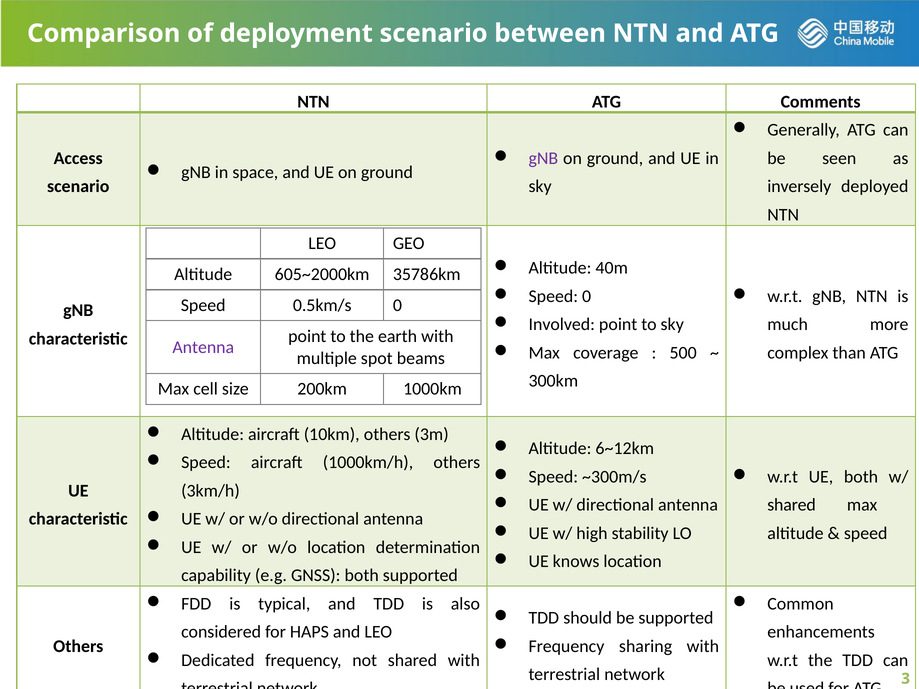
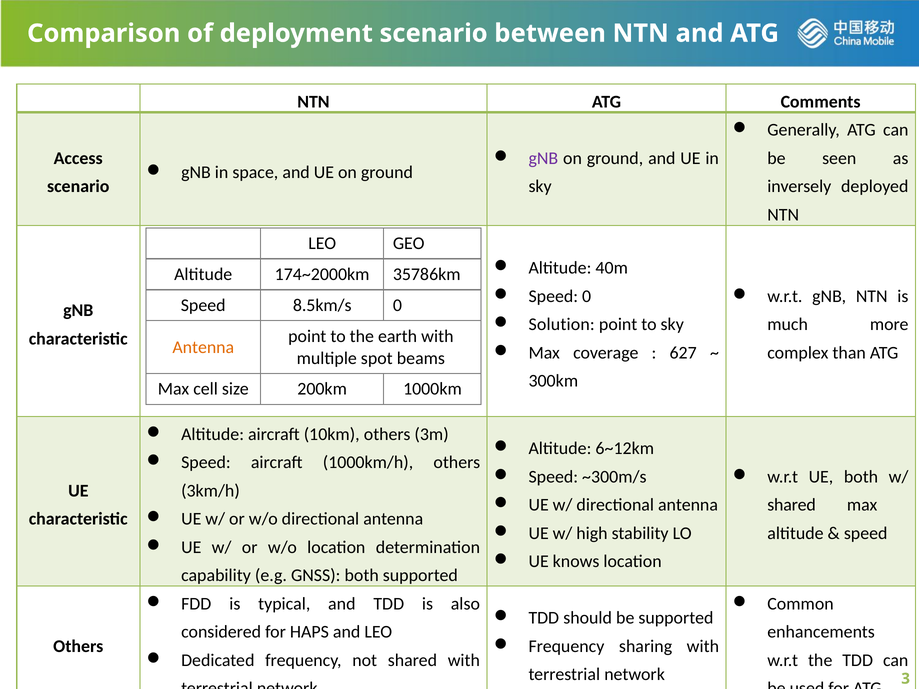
605~2000km: 605~2000km -> 174~2000km (322, 275)
0.5km/s: 0.5km/s -> 8.5km/s (322, 306)
Involved: Involved -> Solution (562, 325)
Antenna colour: purple -> orange (203, 347)
500: 500 -> 627 (683, 353)
